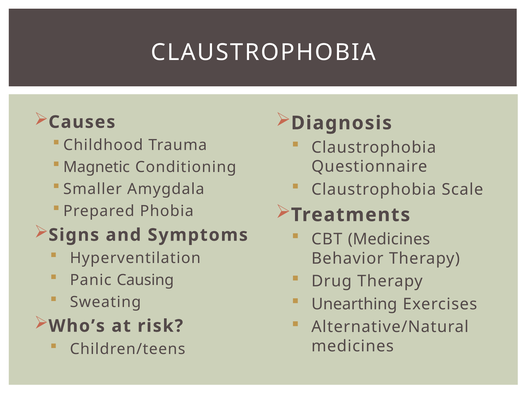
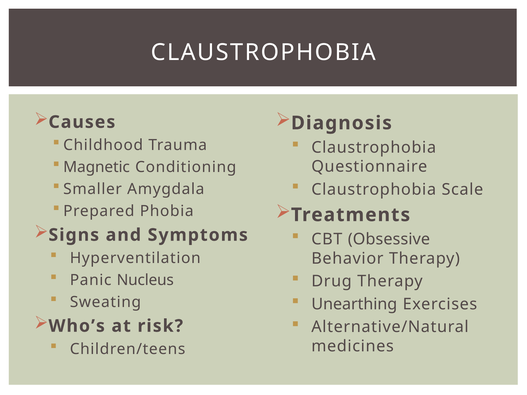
CBT Medicines: Medicines -> Obsessive (389, 239)
Causing: Causing -> Nucleus (145, 280)
